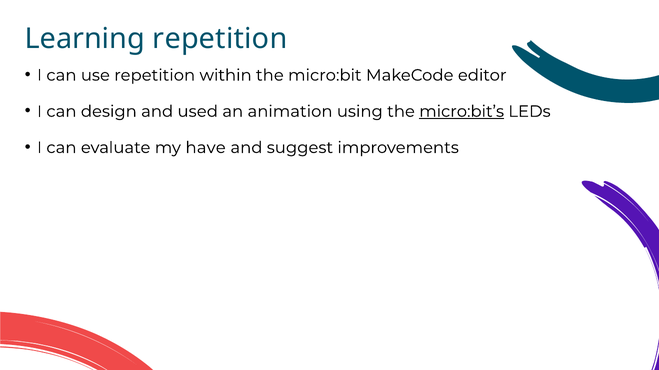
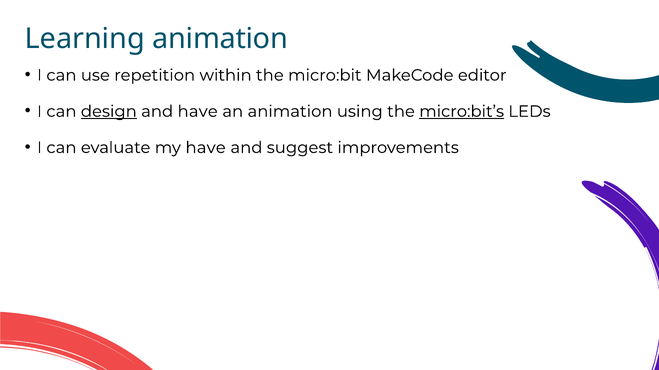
Learning repetition: repetition -> animation (220, 39)
design underline: none -> present (109, 112)
and used: used -> have (198, 112)
